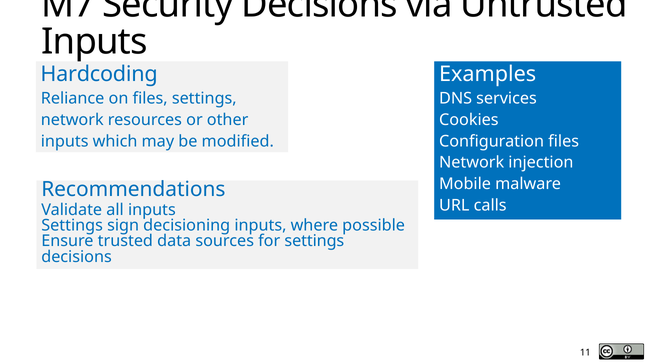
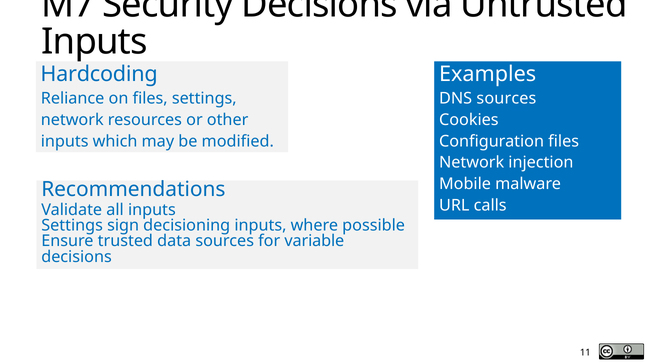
DNS services: services -> sources (506, 99)
for settings: settings -> variable (314, 241)
